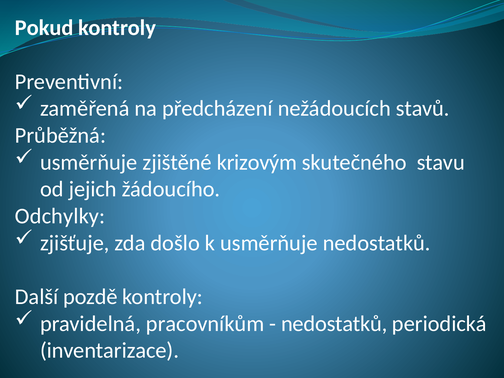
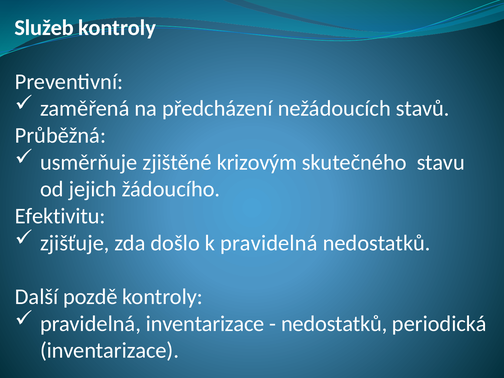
Pokud: Pokud -> Služeb (44, 28)
Odchylky: Odchylky -> Efektivitu (60, 216)
k usměrňuje: usměrňuje -> pravidelná (269, 243)
pravidelná pracovníkům: pracovníkům -> inventarizace (205, 324)
